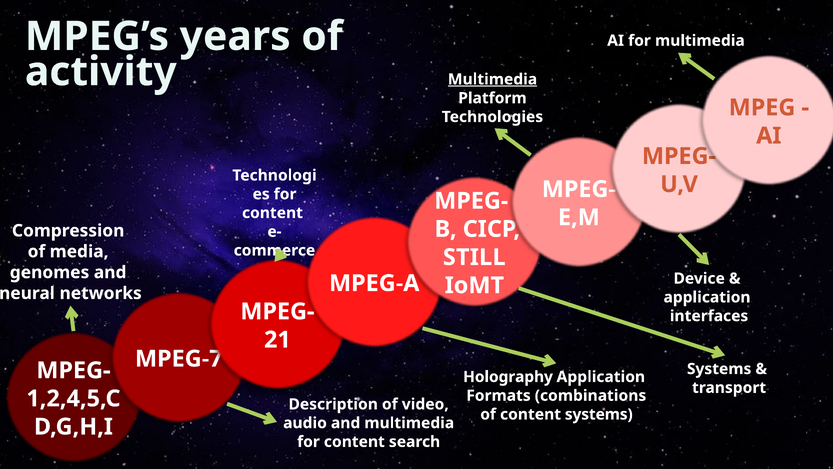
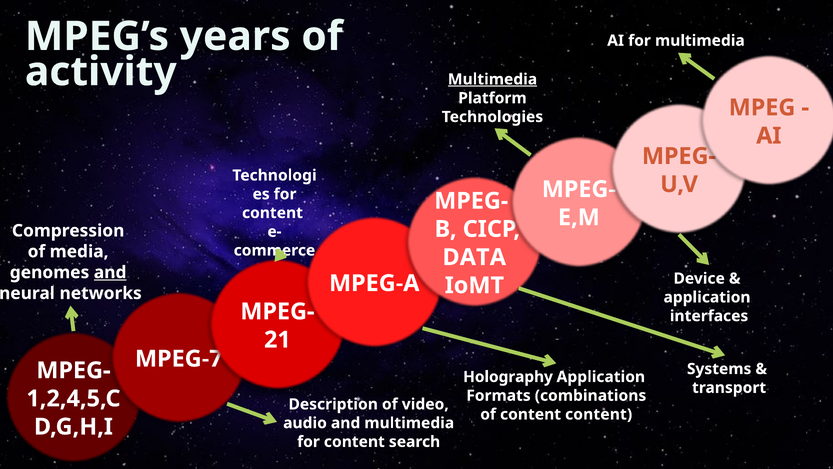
STILL: STILL -> DATA (474, 257)
and underline: none -> present (110, 272)
content systems: systems -> content (599, 414)
